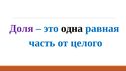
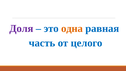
одна colour: black -> orange (72, 28)
